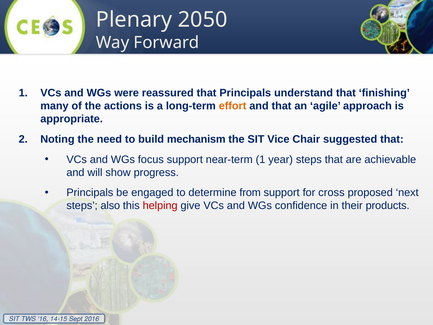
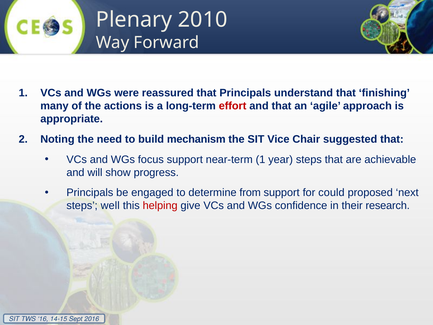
2050: 2050 -> 2010 (203, 20)
effort colour: orange -> red (233, 106)
cross: cross -> could (331, 193)
also: also -> well (110, 206)
products: products -> research (388, 206)
